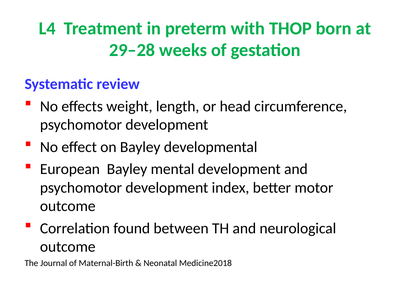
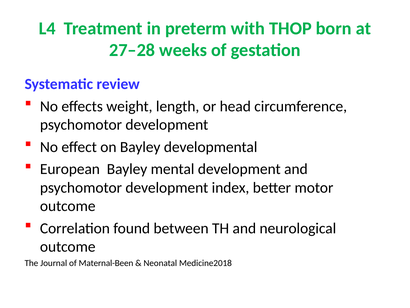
29–28: 29–28 -> 27–28 (132, 50)
Maternal-Birth: Maternal-Birth -> Maternal-Been (106, 263)
